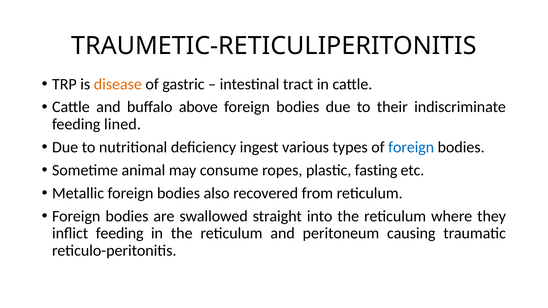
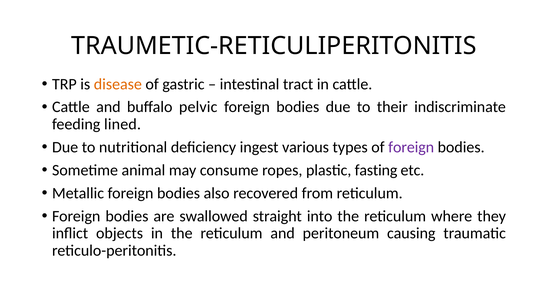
above: above -> pelvic (198, 107)
foreign colour: blue -> purple (411, 147)
inflict feeding: feeding -> objects (120, 234)
